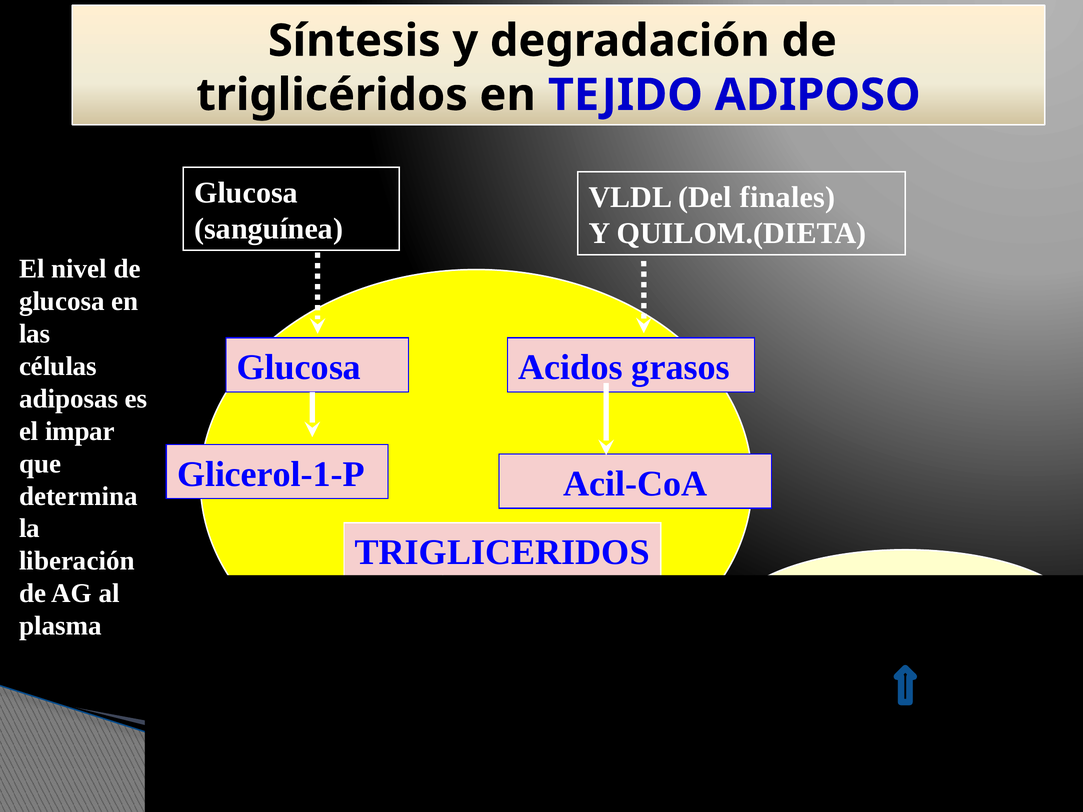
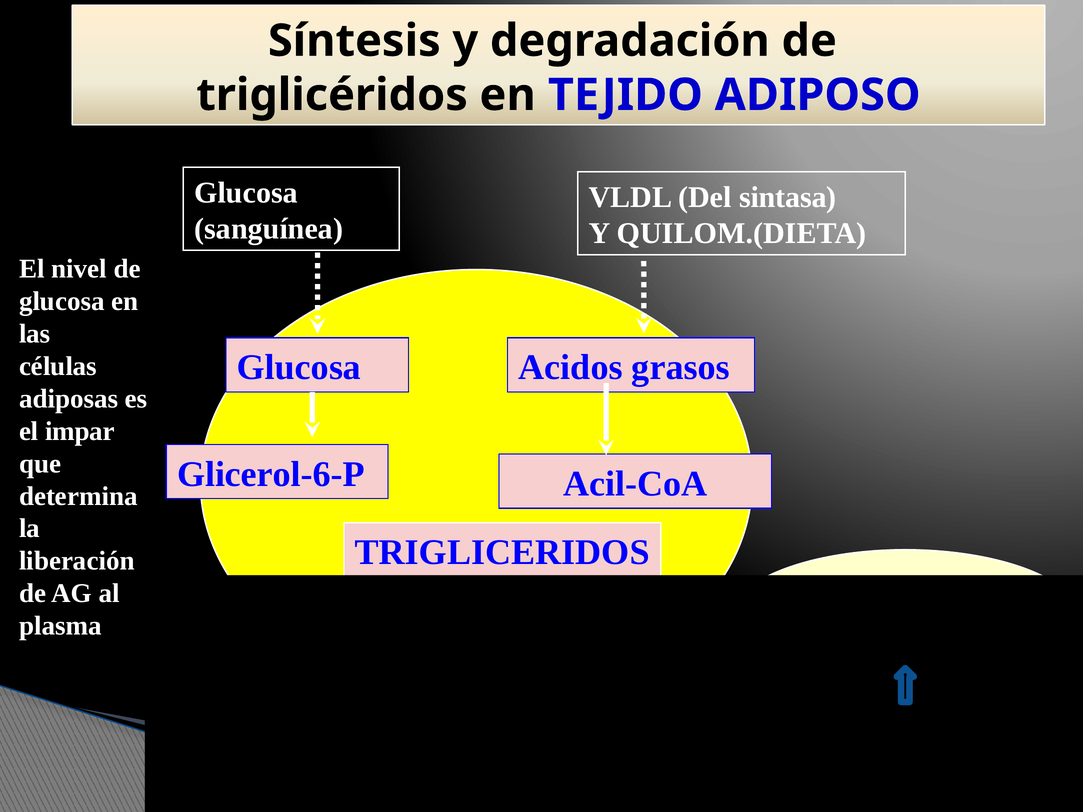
finales: finales -> sintasa (788, 197)
Glicerol-1-P: Glicerol-1-P -> Glicerol-6-P (271, 474)
